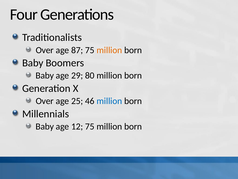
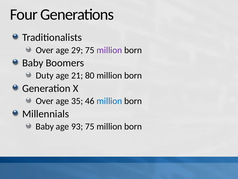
87: 87 -> 29 (77, 50)
million colour: orange -> purple (109, 50)
Baby: Baby -> Duty (45, 75)
29: 29 -> 21 (77, 75)
25: 25 -> 35 (77, 101)
12: 12 -> 93 (77, 126)
